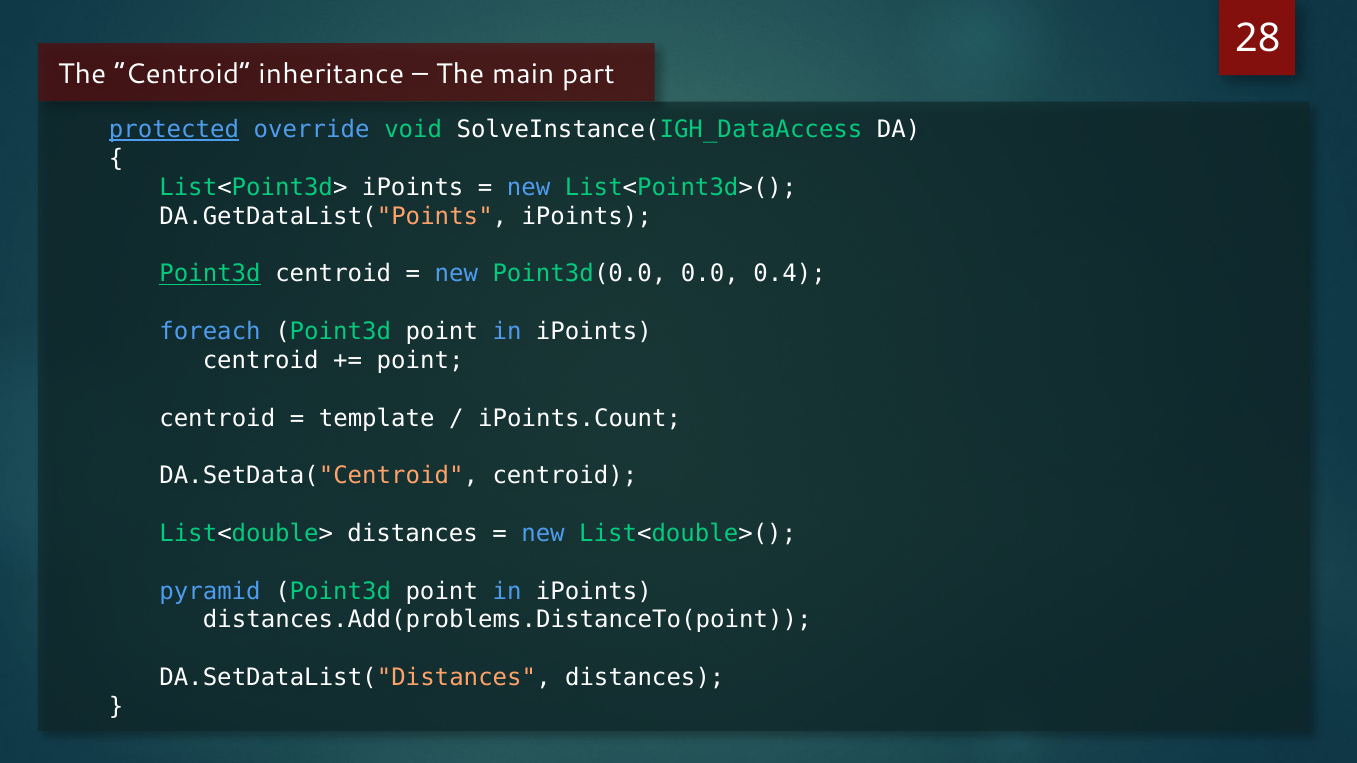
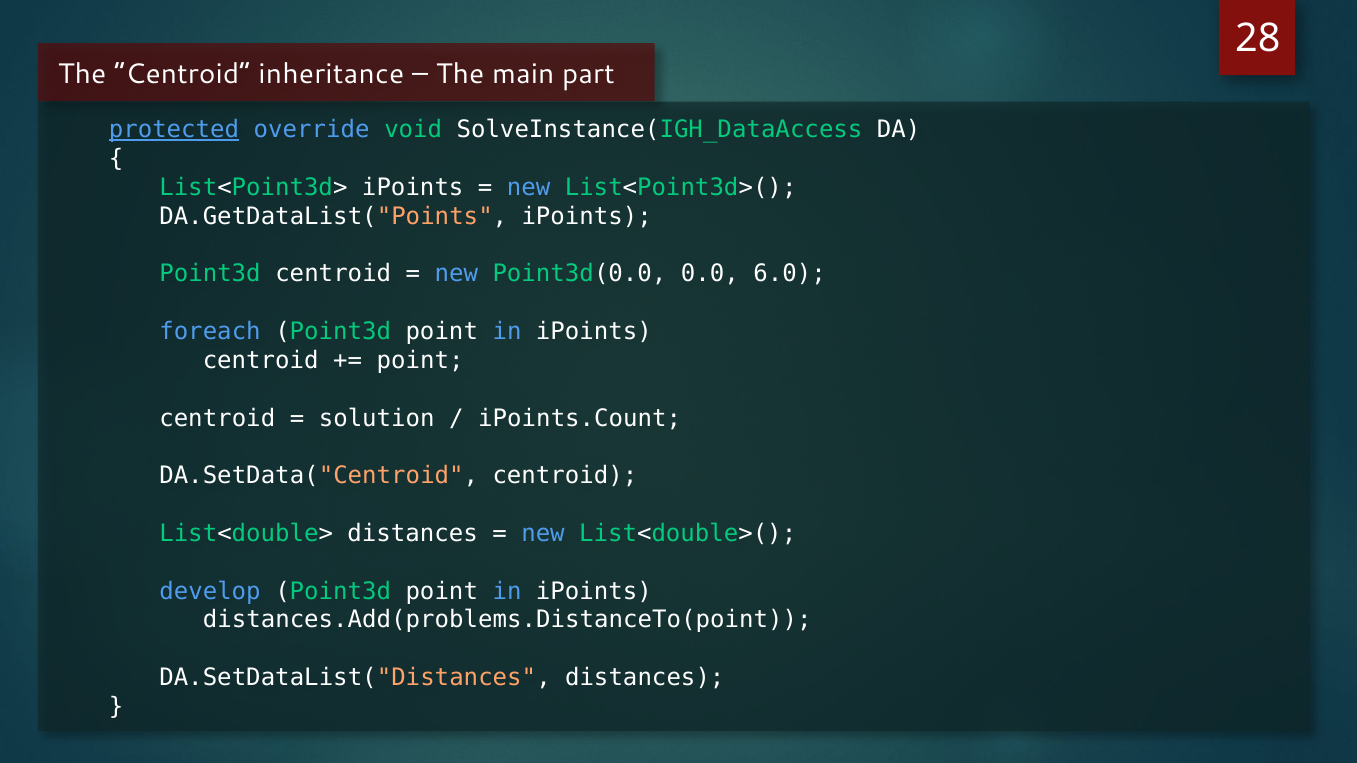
Point3d underline: present -> none (210, 274)
0.4: 0.4 -> 6.0 (790, 274)
template: template -> solution (377, 418)
pyramid: pyramid -> develop (210, 591)
